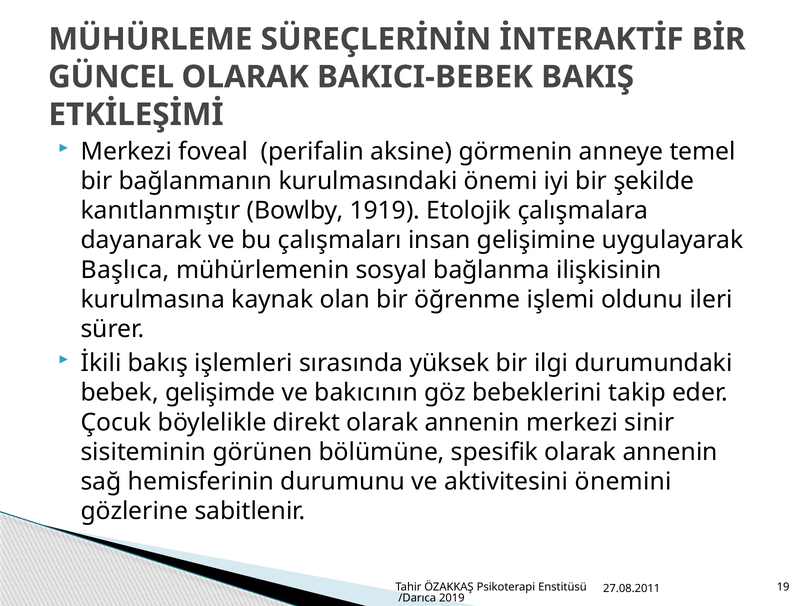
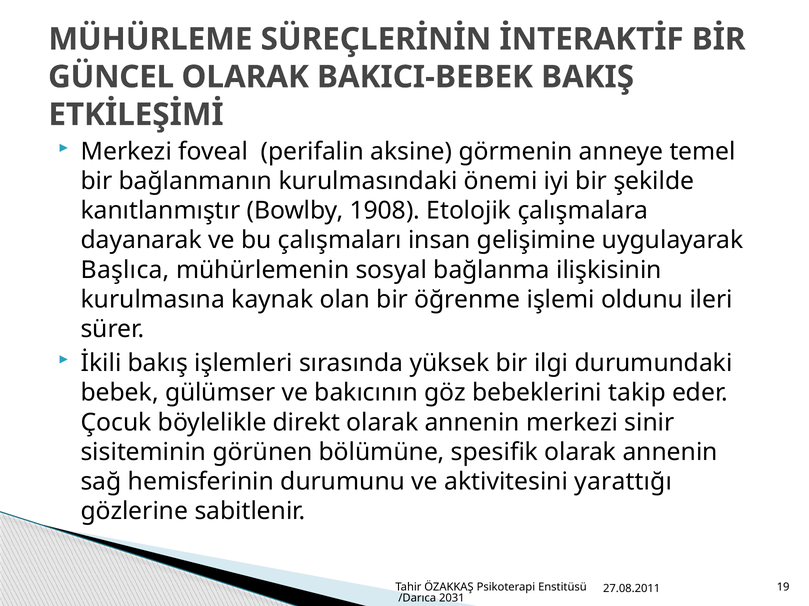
1919: 1919 -> 1908 (385, 211)
gelişimde: gelişimde -> gülümser (220, 393)
önemini: önemini -> yarattığı (623, 482)
2019: 2019 -> 2031 (452, 599)
